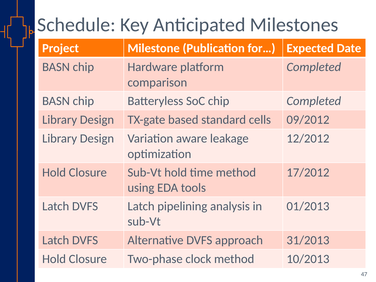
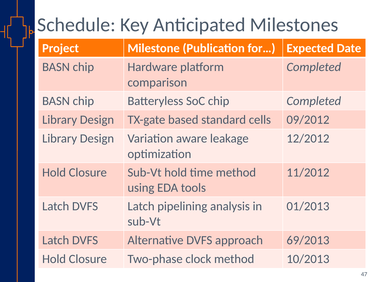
17/2012: 17/2012 -> 11/2012 (308, 172)
31/2013: 31/2013 -> 69/2013 (308, 240)
